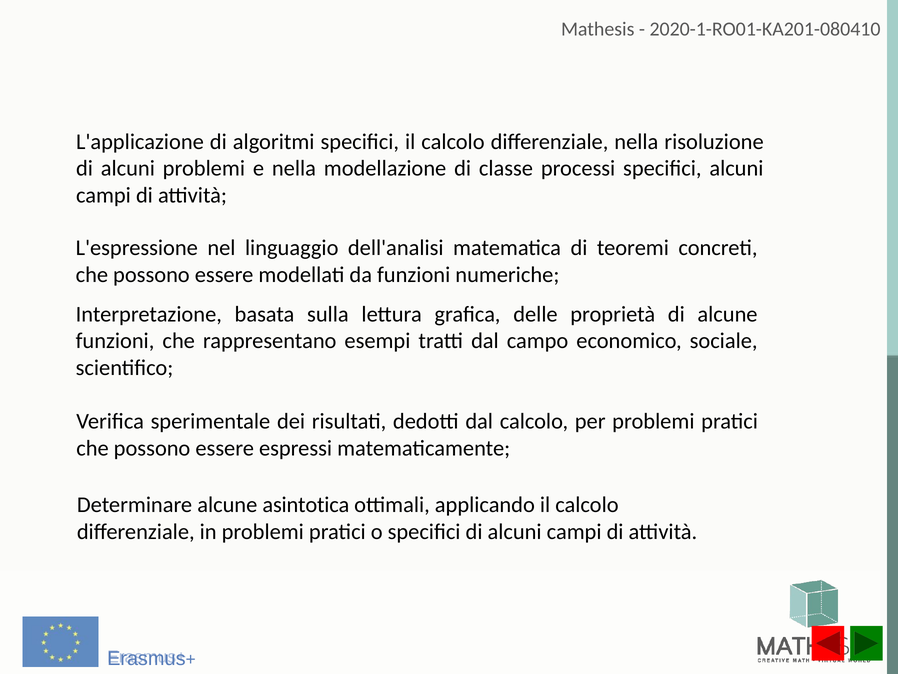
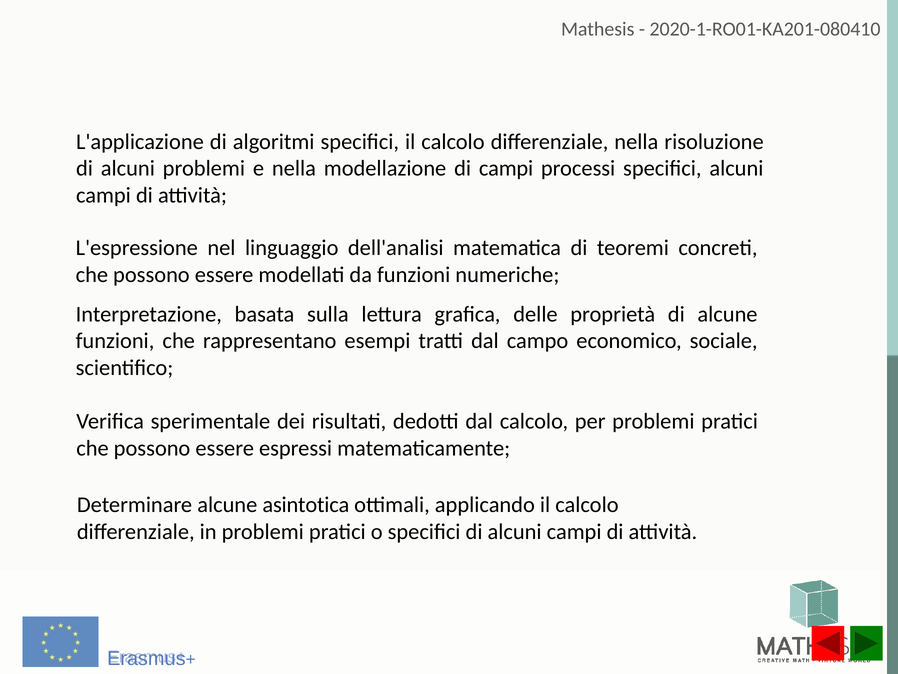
di classe: classe -> campi (506, 168)
